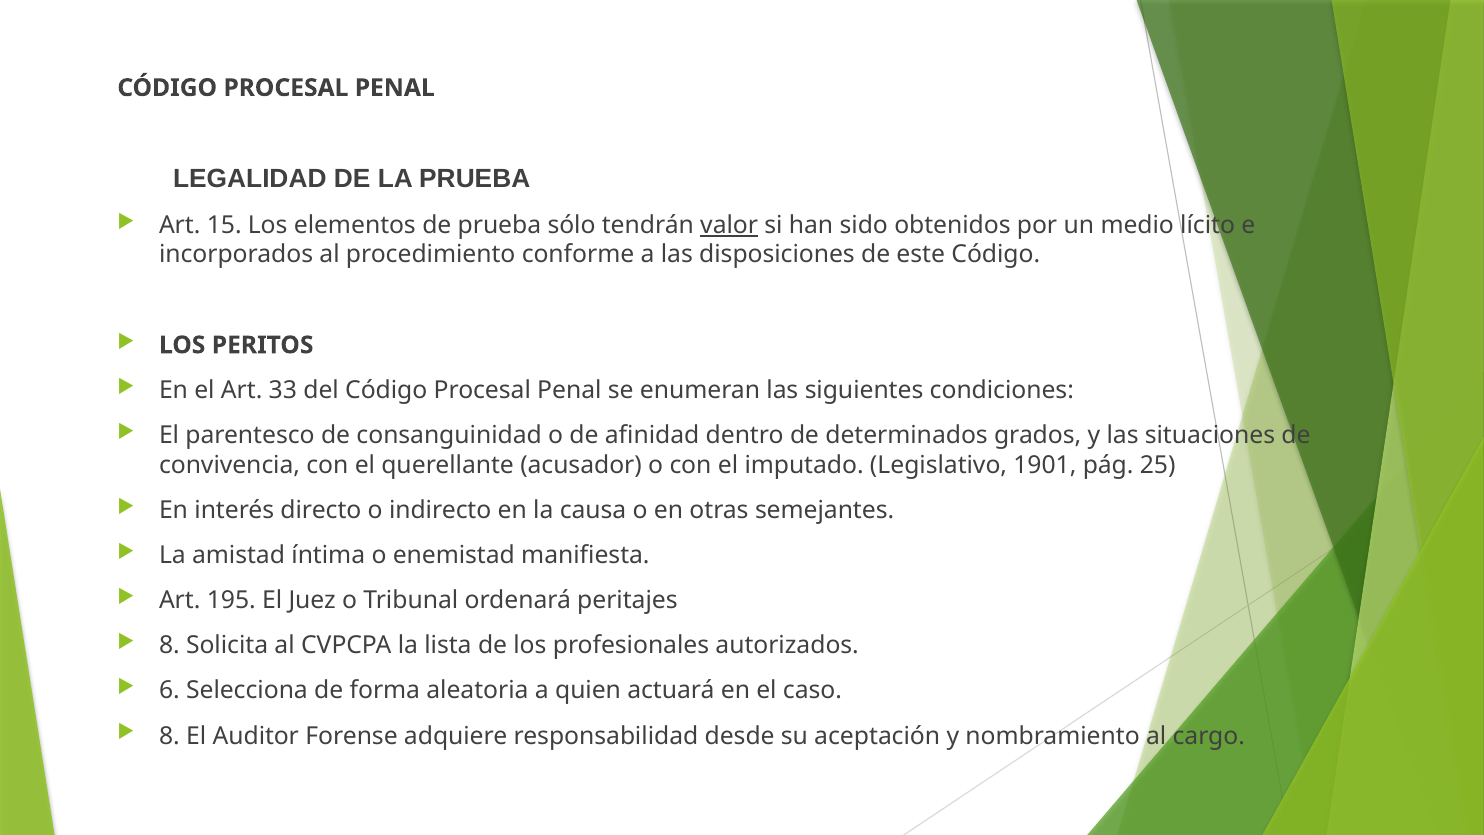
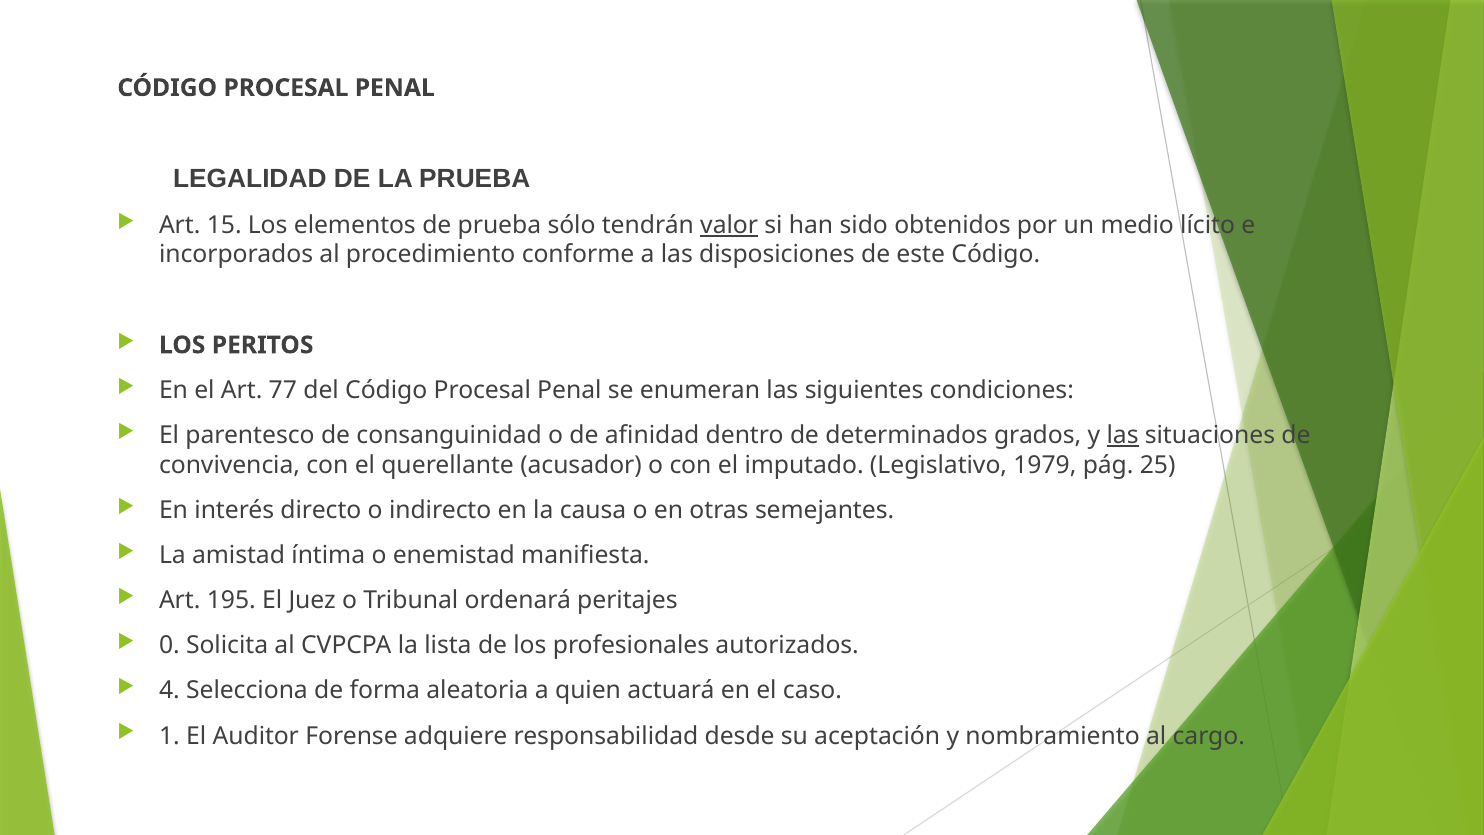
33: 33 -> 77 (283, 390)
las underline: none -> present (1123, 435)
1901: 1901 -> 1979 (1045, 465)
8: 8 -> 0 (169, 645)
6: 6 -> 4 (169, 691)
8: 8 -> 1 (169, 736)
